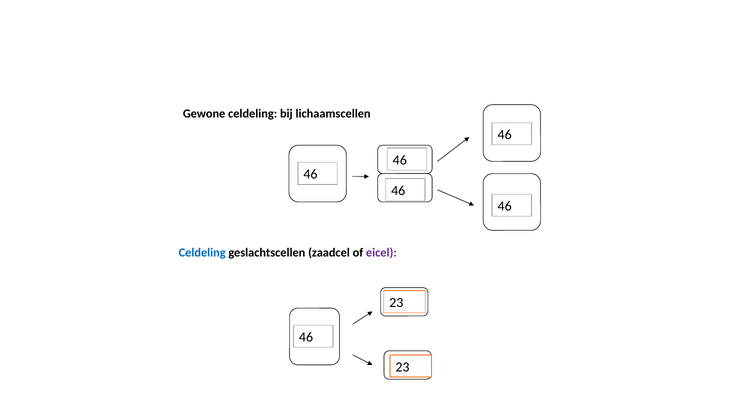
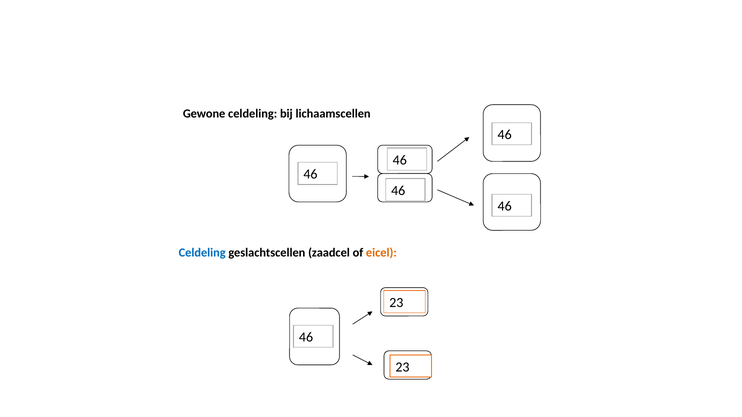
eicel colour: purple -> orange (381, 253)
